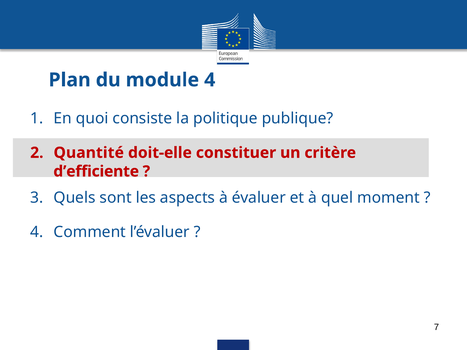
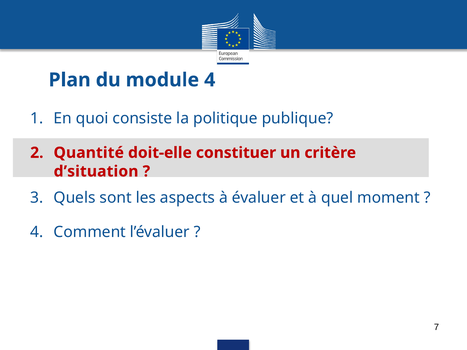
d’efficiente: d’efficiente -> d’situation (96, 171)
